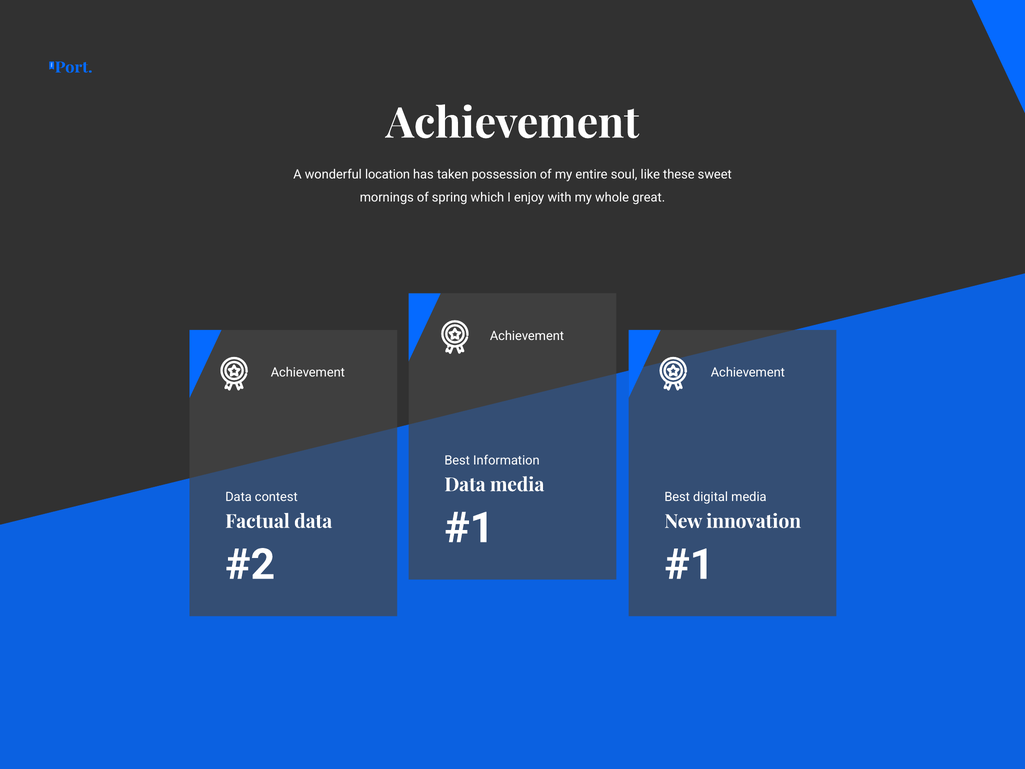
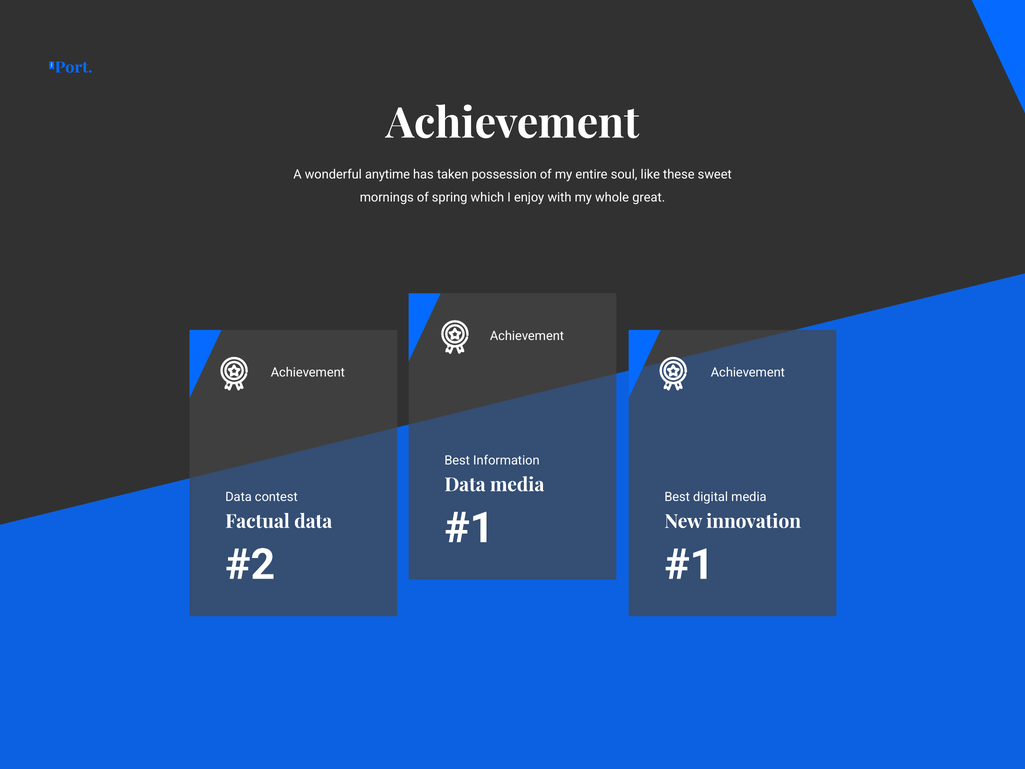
location: location -> anytime (388, 174)
